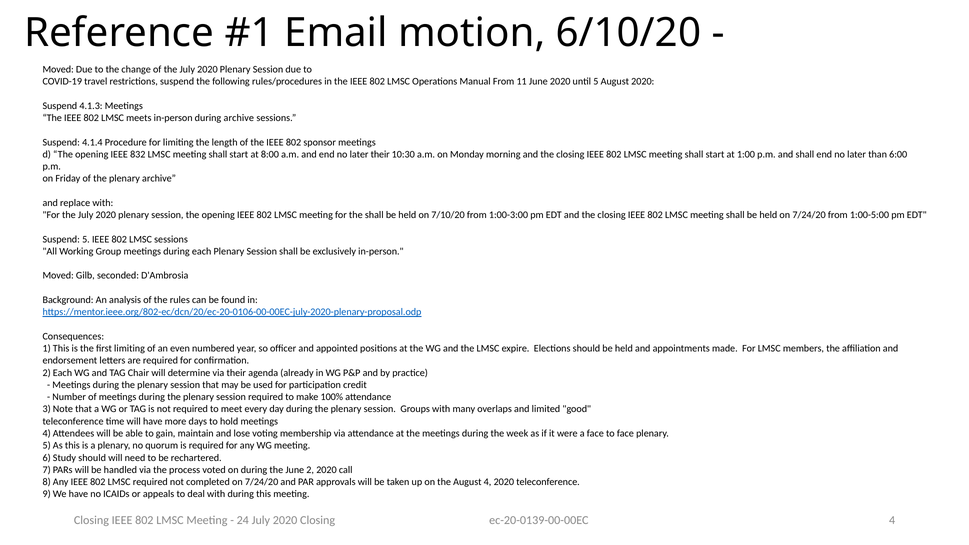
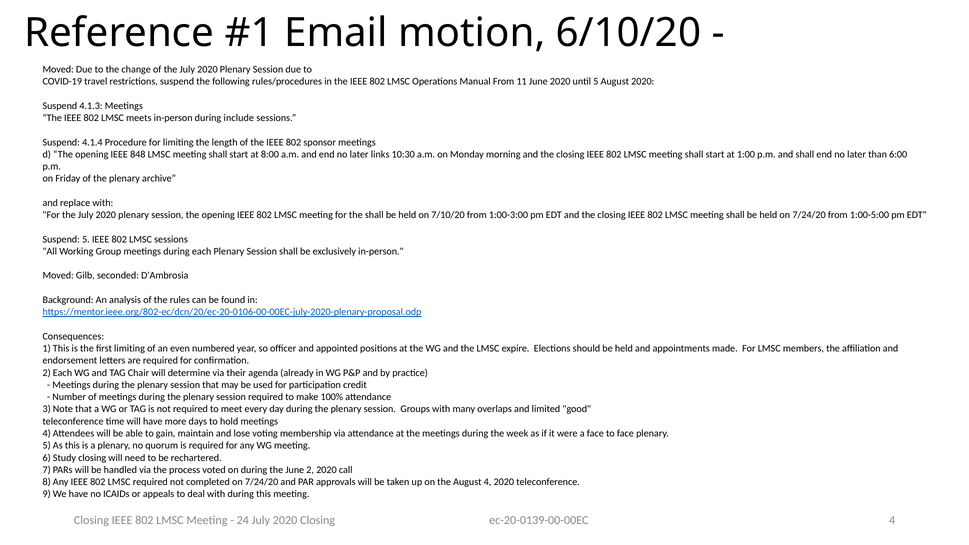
during archive: archive -> include (239, 118)
832: 832 -> 848 (138, 154)
later their: their -> links (380, 154)
Study should: should -> closing (92, 458)
